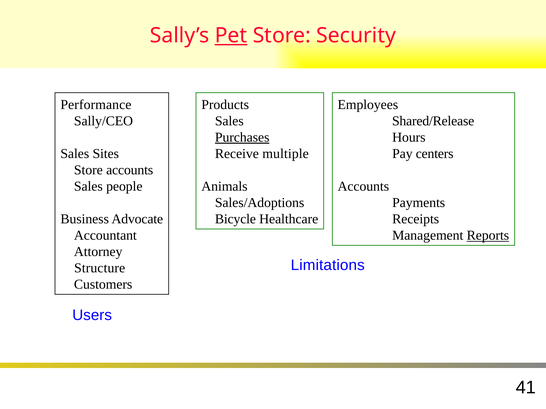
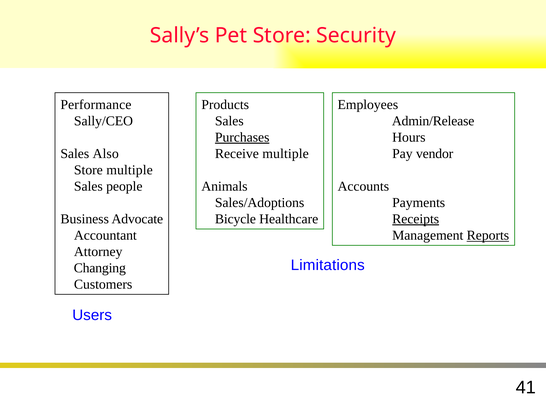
Pet underline: present -> none (231, 36)
Shared/Release: Shared/Release -> Admin/Release (433, 121)
Sites: Sites -> Also (106, 154)
centers: centers -> vendor (435, 154)
Store accounts: accounts -> multiple (130, 170)
Receipts underline: none -> present (416, 219)
Structure: Structure -> Changing (100, 268)
